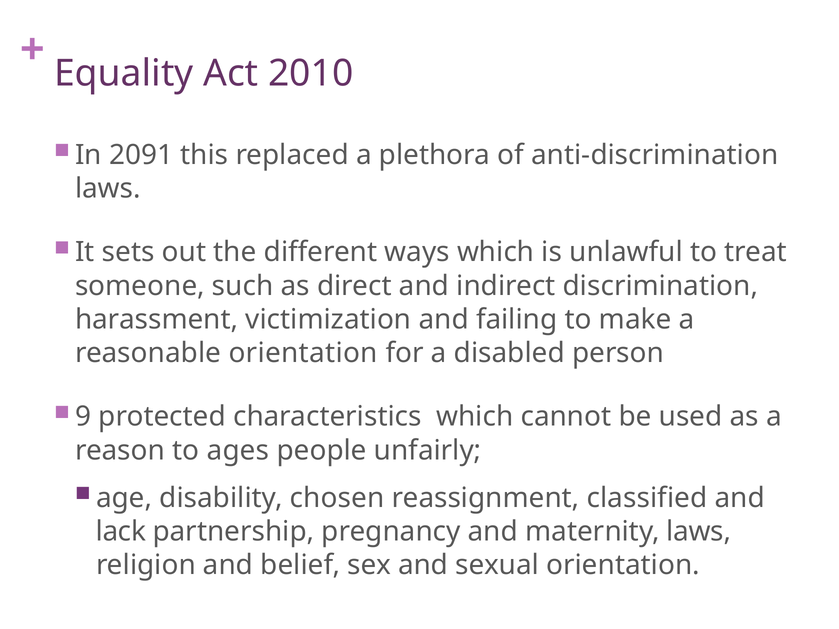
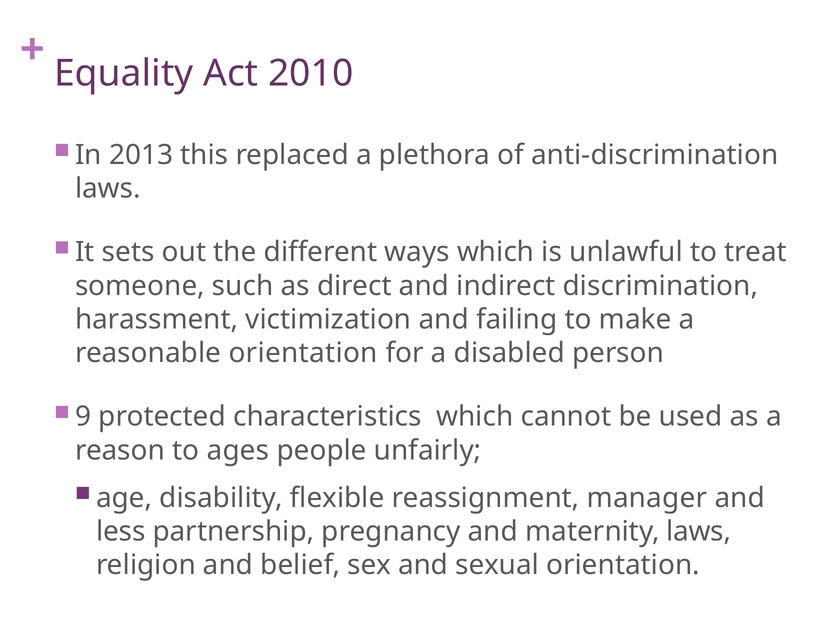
2091: 2091 -> 2013 (141, 155)
chosen: chosen -> flexible (337, 498)
classified: classified -> manager (647, 498)
lack: lack -> less (121, 532)
